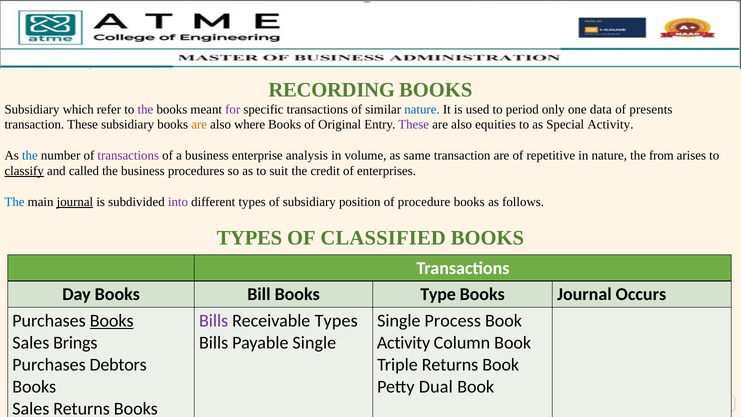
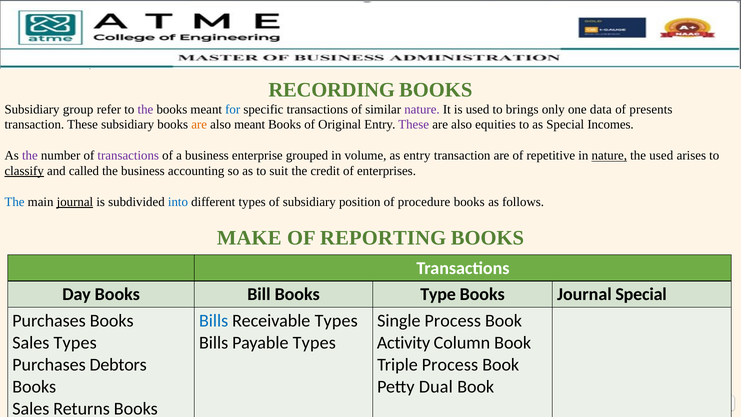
which: which -> group (78, 109)
for colour: purple -> blue (233, 109)
nature colour: blue -> purple (422, 109)
period: period -> brings (522, 109)
also where: where -> meant (250, 125)
Special Activity: Activity -> Incomes (611, 125)
the colour: blue -> purple (30, 156)
analysis: analysis -> grouped (307, 156)
as same: same -> entry (417, 156)
nature underline: none -> present (609, 156)
the from: from -> used (661, 156)
procedures: procedures -> accounting (196, 171)
into colour: purple -> blue (178, 202)
TYPES: TYPES -> MAKE (249, 238)
CLASSIFIED: CLASSIFIED -> REPORTING (383, 238)
Journal Occurs: Occurs -> Special (641, 294)
Books underline: present -> none (112, 321)
Bills colour: purple -> blue (214, 321)
Sales Brings: Brings -> Types (75, 343)
Payable Single: Single -> Types (314, 343)
Triple Returns: Returns -> Process (450, 365)
